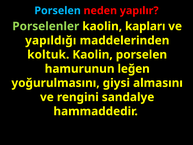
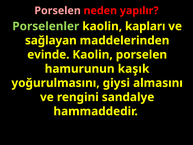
Porselen colour: light blue -> pink (58, 11)
yapıldığı: yapıldığı -> sağlayan (51, 40)
koltuk: koltuk -> evinde (48, 55)
leğen: leğen -> kaşık (134, 69)
